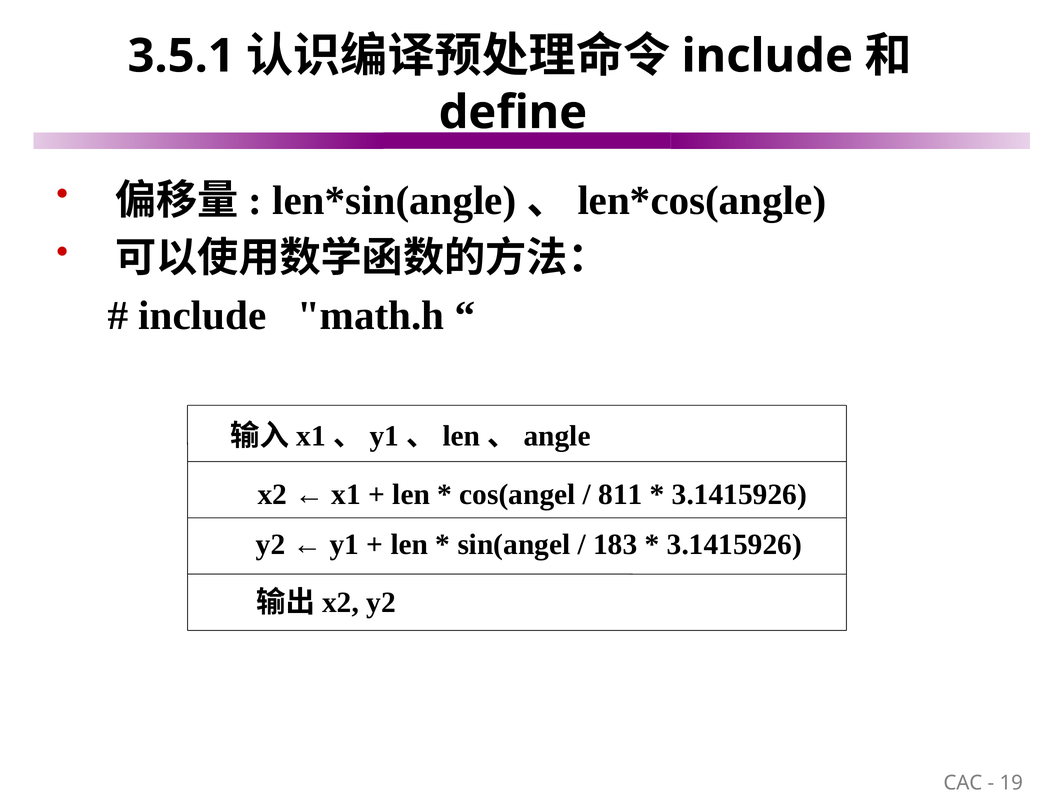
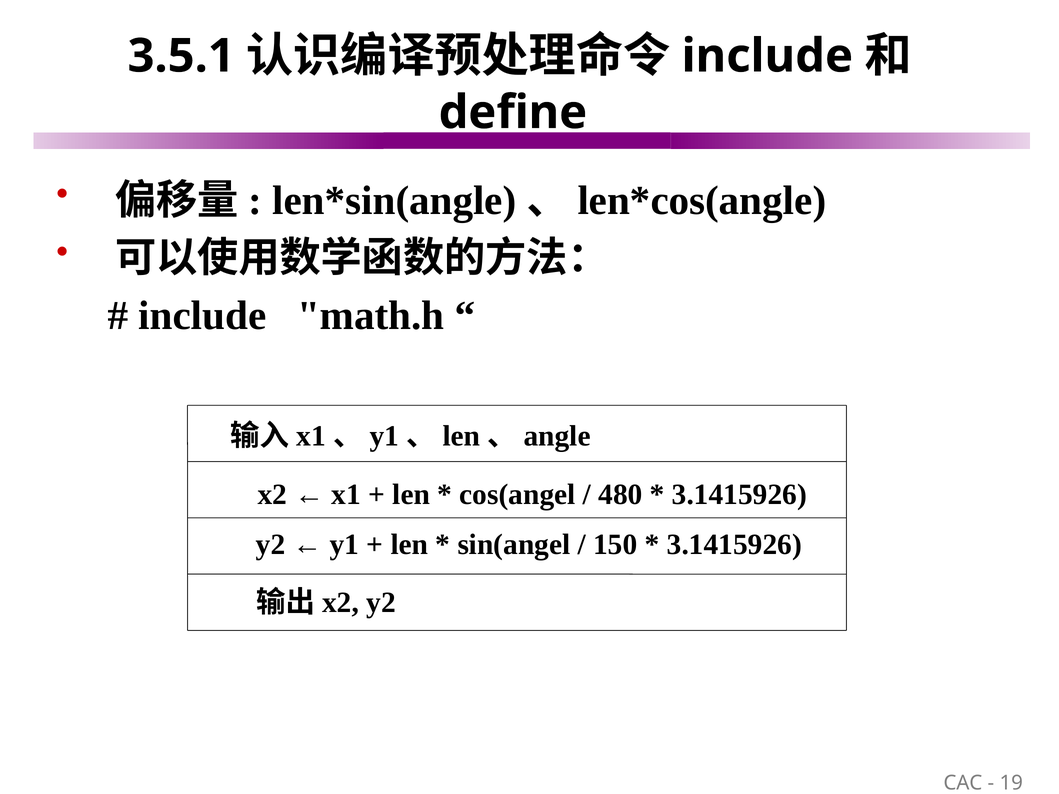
811: 811 -> 480 (621, 494)
183: 183 -> 150 (615, 545)
